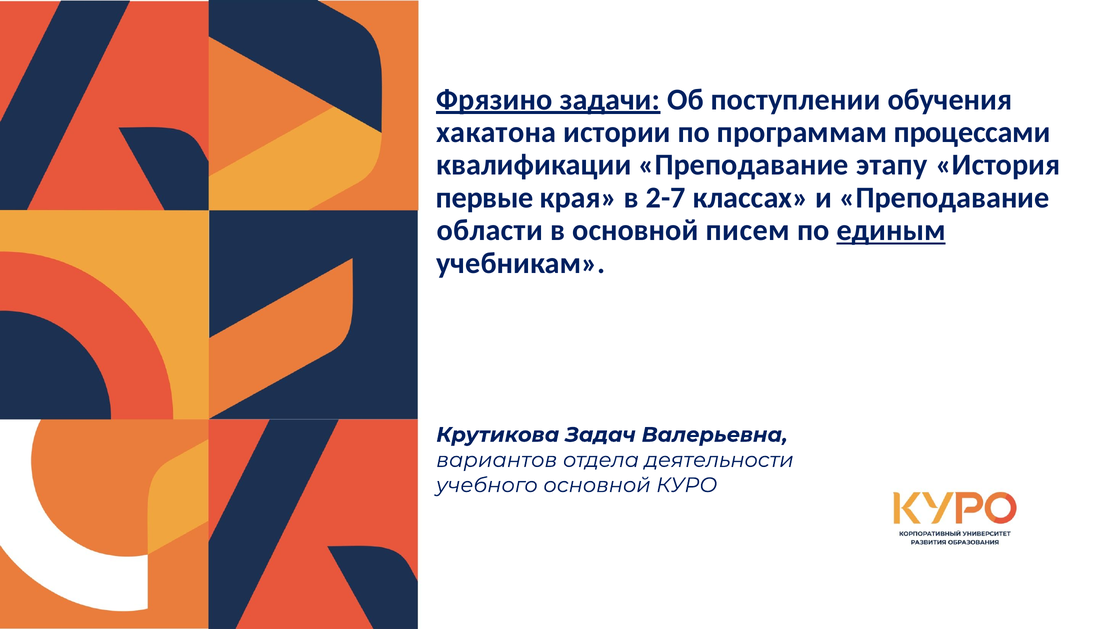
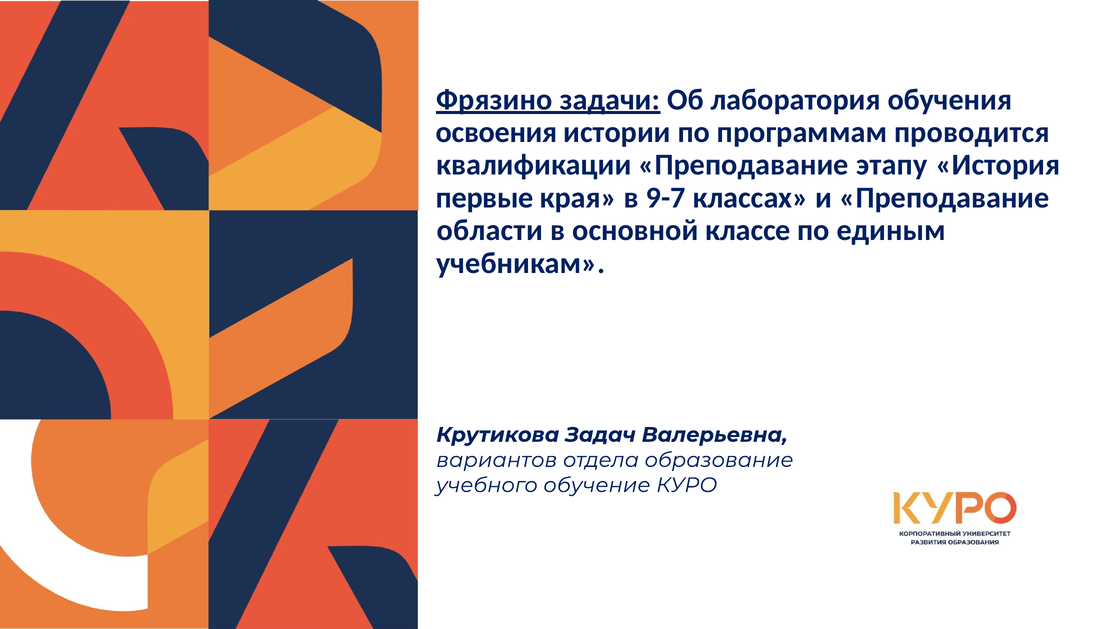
поступлении: поступлении -> лаборатория (796, 100)
хакатона: хакатона -> освоения (497, 132)
процессами: процессами -> проводится (972, 132)
2-7: 2-7 -> 9-7 (666, 198)
писем: писем -> классе (748, 230)
единым underline: present -> none (891, 230)
деятельности: деятельности -> образование (719, 460)
учебного основной: основной -> обучение (597, 485)
